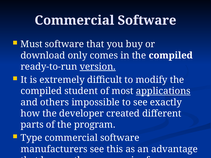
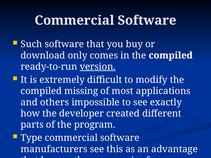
Must: Must -> Such (31, 44)
student: student -> missing (81, 91)
applications underline: present -> none (163, 91)
